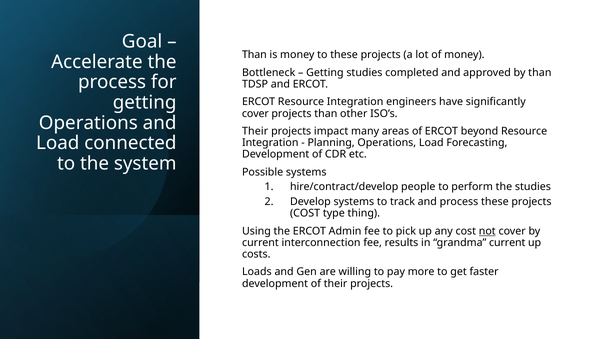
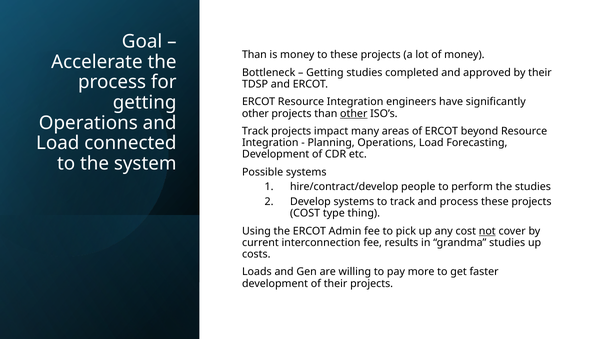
by than: than -> their (540, 72)
cover: cover -> other (255, 113)
other underline: none -> present (354, 113)
Their: Their -> Track (255, 131)
grandma current: current -> studies (507, 242)
